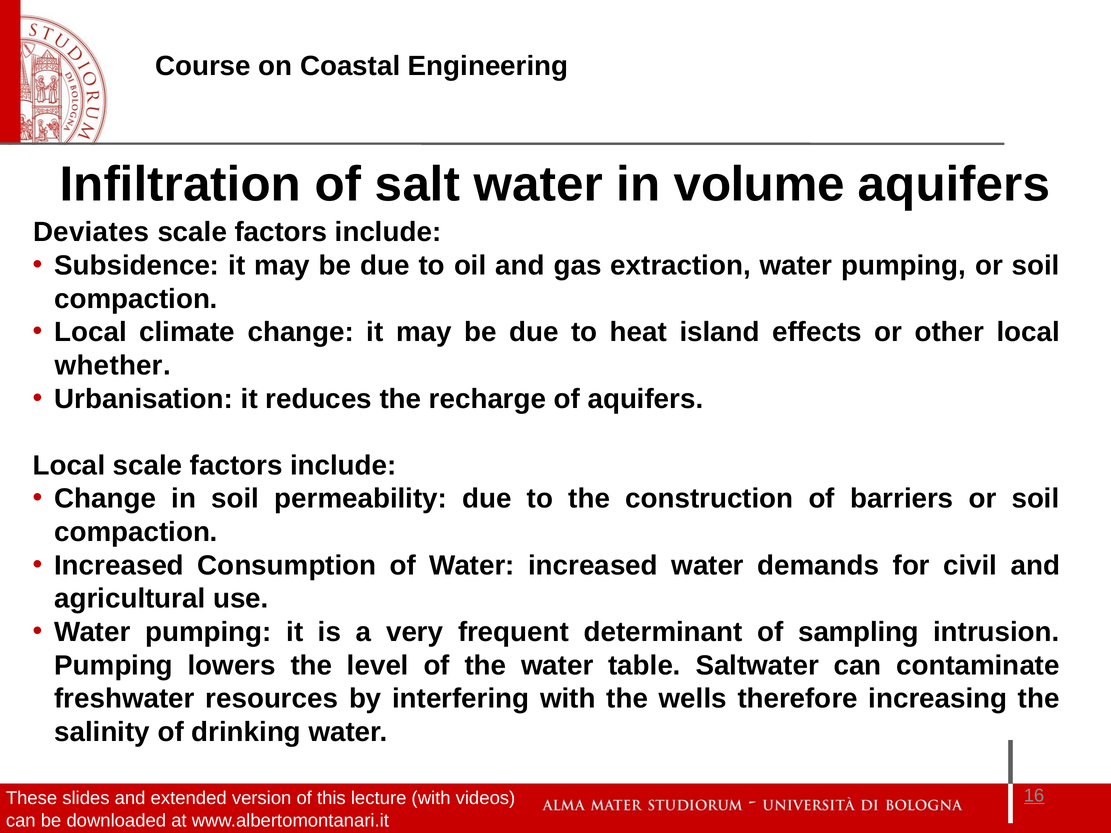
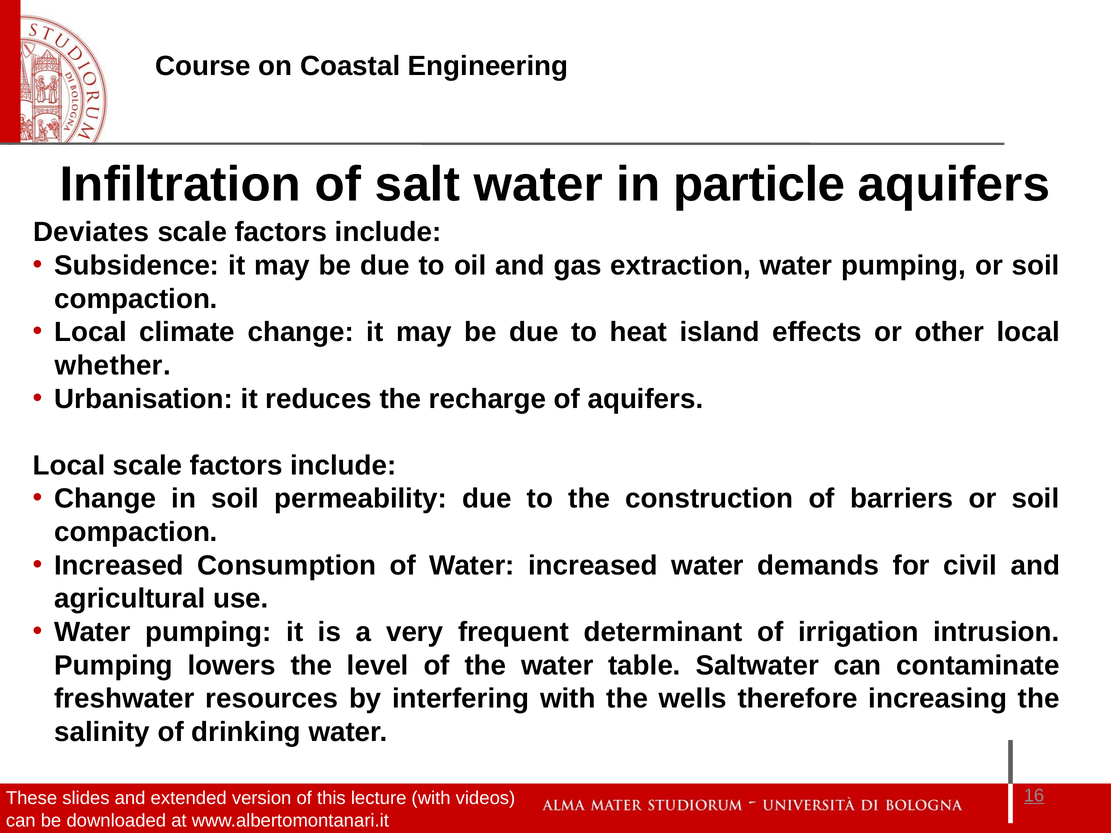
volume: volume -> particle (759, 185)
sampling: sampling -> irrigation (858, 632)
